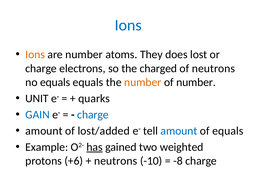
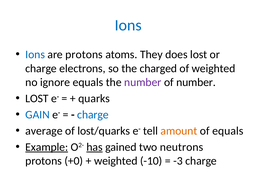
Ions colour: orange -> blue (35, 55)
are number: number -> protons (84, 55)
of neutrons: neutrons -> weighted (214, 68)
no equals: equals -> ignore (55, 82)
number colour: orange -> purple (143, 82)
UNIT: UNIT -> LOST (37, 98)
amount: amount -> average (44, 131)
lost/added: lost/added -> lost/quarks (104, 131)
amount colour: blue -> orange (179, 131)
Example underline: none -> present (47, 147)
weighted: weighted -> neutrons (182, 147)
+6: +6 -> +0 (74, 161)
neutrons: neutrons -> weighted (116, 161)
-8: -8 -> -3 (178, 161)
